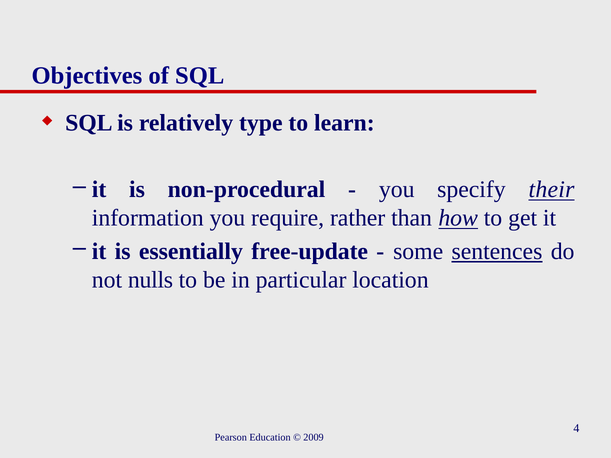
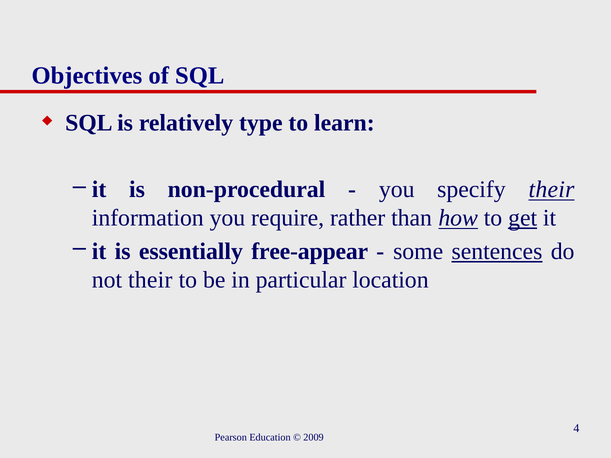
get underline: none -> present (523, 218)
free-update: free-update -> free-appear (310, 251)
not nulls: nulls -> their (150, 280)
